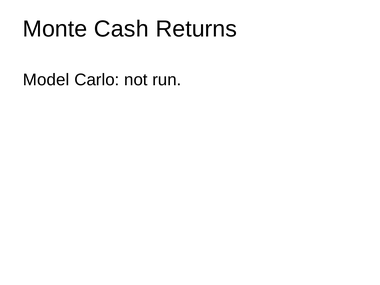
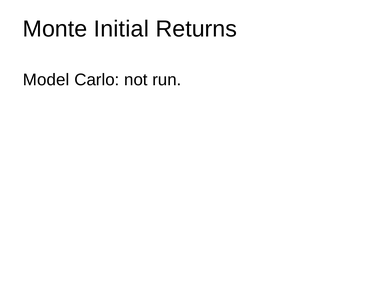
Cash: Cash -> Initial (121, 29)
